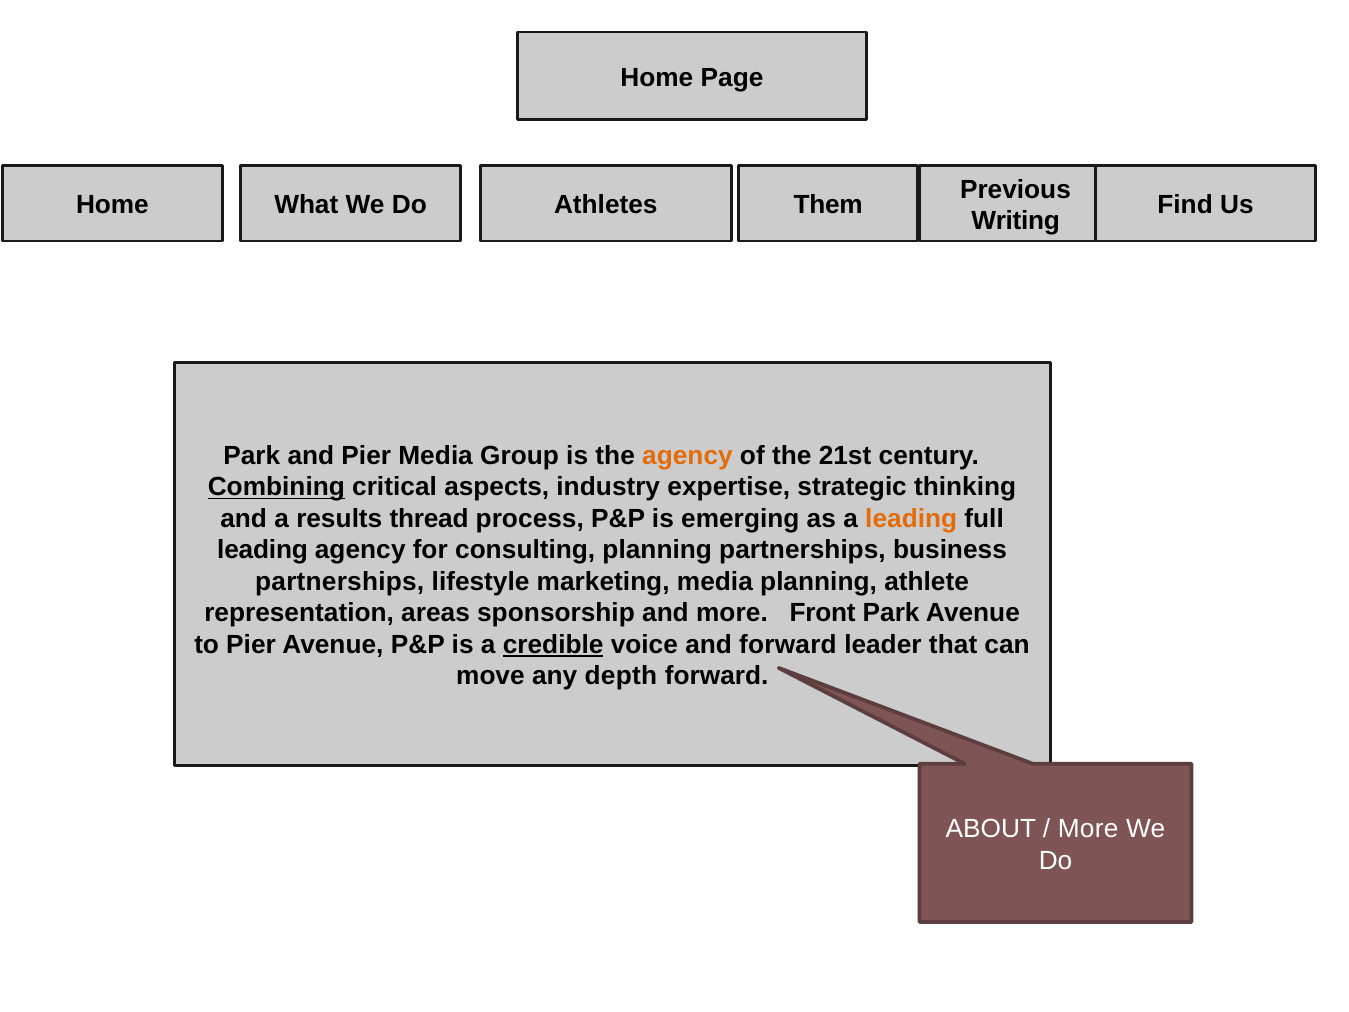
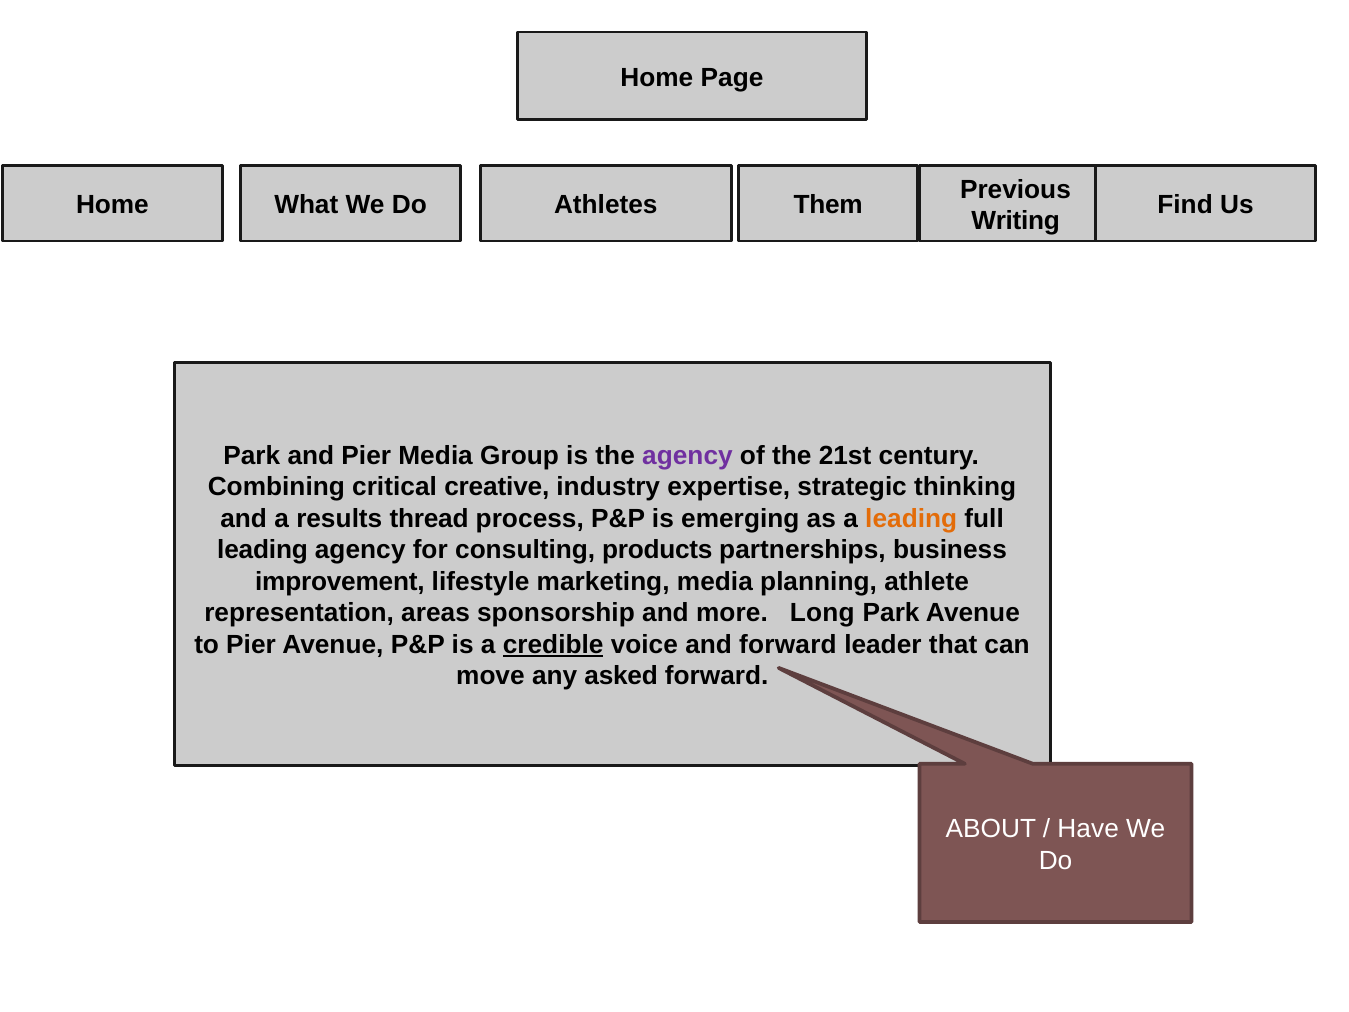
agency colour: orange -> purple (687, 455)
Combining underline: present -> none (276, 487)
aspects: aspects -> creative (497, 487)
consulting planning: planning -> products (657, 550)
partnerships: partnerships -> improvement (340, 581)
Front: Front -> Long (822, 613)
depth: depth -> asked (621, 676)
More: More -> Have (1088, 829)
